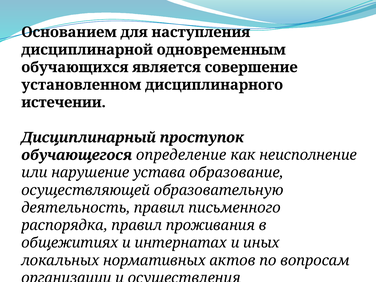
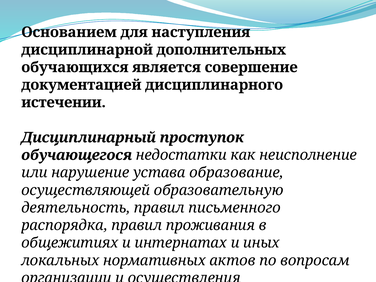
одновременным: одновременным -> дополнительных (221, 50)
установленном: установленном -> документацией (81, 85)
определение: определение -> недостатки (181, 155)
